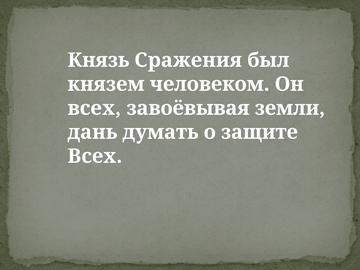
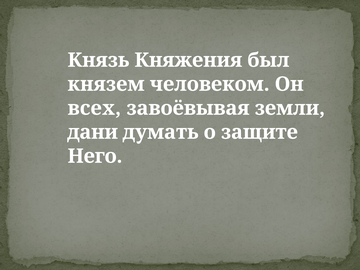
Сражения: Сражения -> Княжения (188, 60)
дань: дань -> дани (93, 132)
Всех: Всех -> Него (95, 156)
